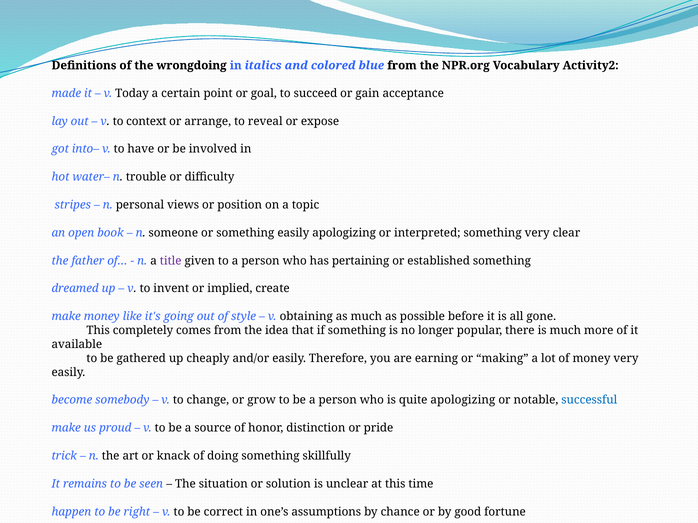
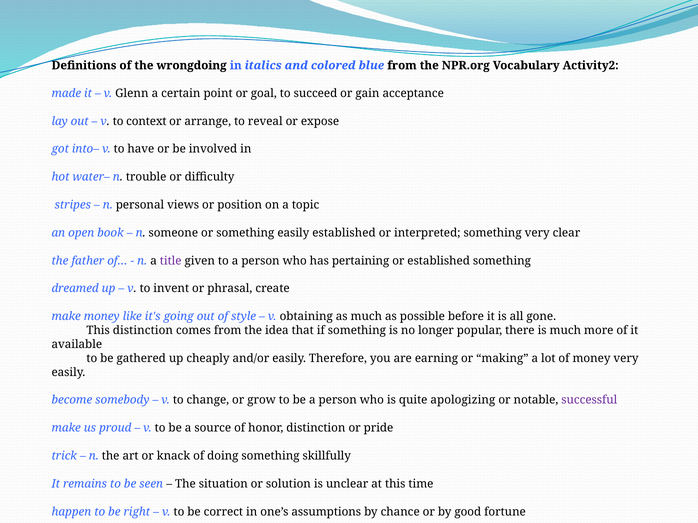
Today: Today -> Glenn (132, 93)
easily apologizing: apologizing -> established (344, 233)
implied: implied -> phrasal (230, 289)
This completely: completely -> distinction (143, 331)
successful colour: blue -> purple (589, 401)
